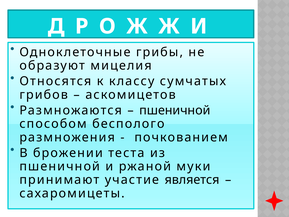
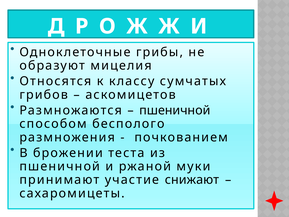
является: является -> снижают (192, 180)
